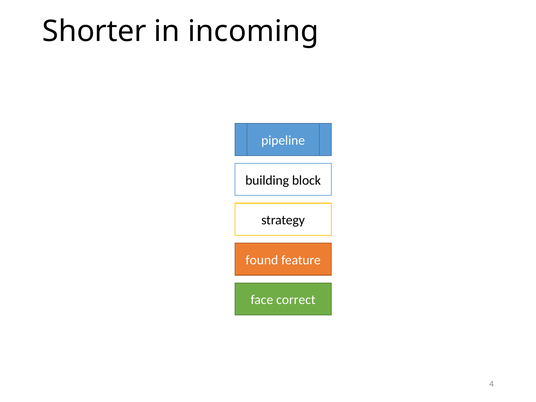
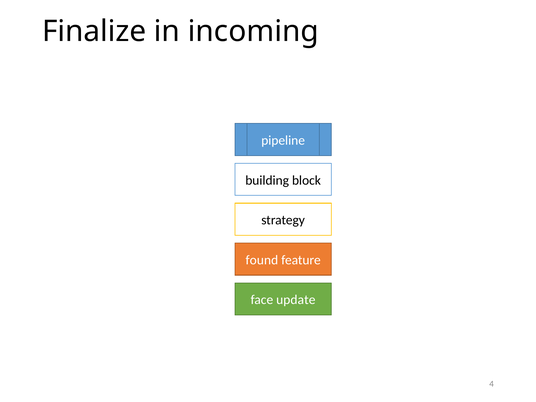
Shorter: Shorter -> Finalize (94, 31)
correct: correct -> update (296, 300)
